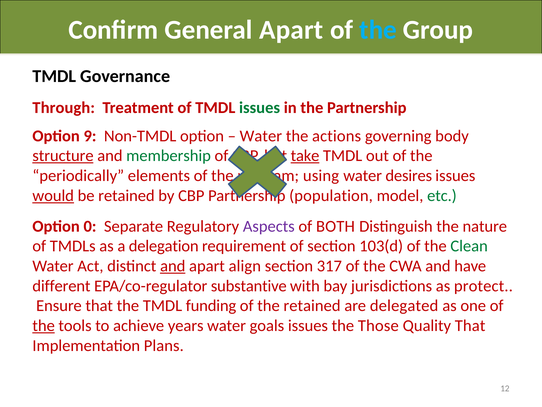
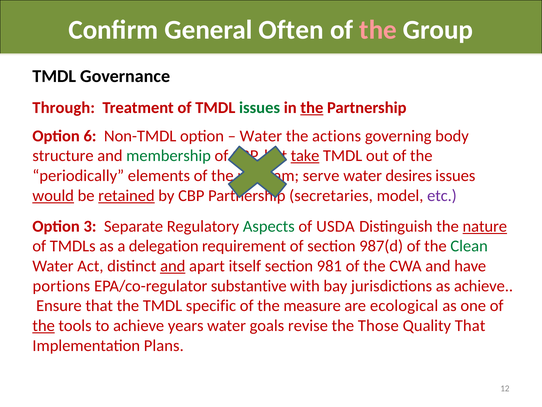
General Apart: Apart -> Often (291, 30)
the colour: light blue -> pink (378, 30)
the underline: none -> present (312, 108)
9: 9 -> 6 (90, 136)
structure underline: present -> none (63, 156)
using: using -> serve (321, 175)
retained underline: none -> present (126, 195)
population: population -> secretaries (331, 195)
etc colour: green -> purple (442, 195)
0: 0 -> 3 (90, 226)
Aspects colour: purple -> green (269, 226)
BOTH: BOTH -> USDA (335, 226)
nature underline: none -> present (485, 226)
103(d: 103(d -> 987(d (381, 246)
align: align -> itself (245, 266)
317: 317 -> 981 (329, 266)
different: different -> portions (61, 286)
as protect: protect -> achieve (483, 286)
funding: funding -> specific (211, 305)
the retained: retained -> measure (312, 305)
delegated: delegated -> ecological (404, 305)
goals issues: issues -> revise (308, 325)
